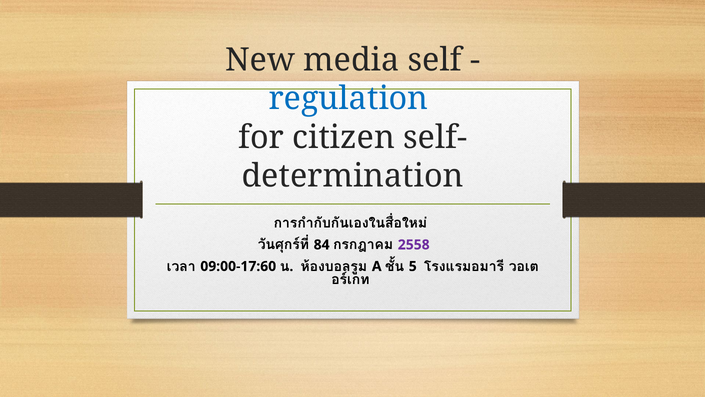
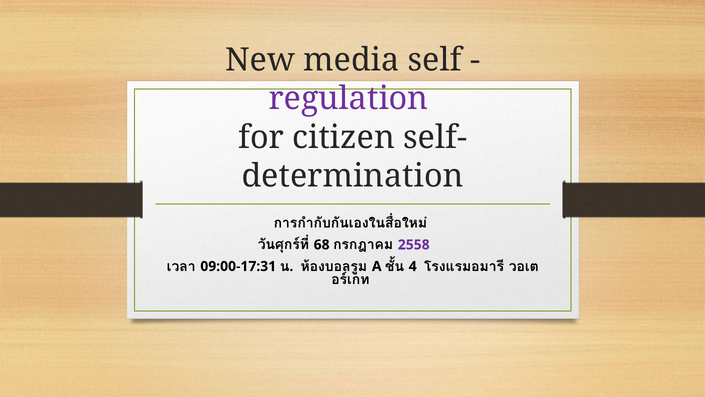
regulation colour: blue -> purple (348, 99)
84: 84 -> 68 (322, 245)
09:00-17:60: 09:00-17:60 -> 09:00-17:31 (238, 266)
5: 5 -> 4 (413, 266)
